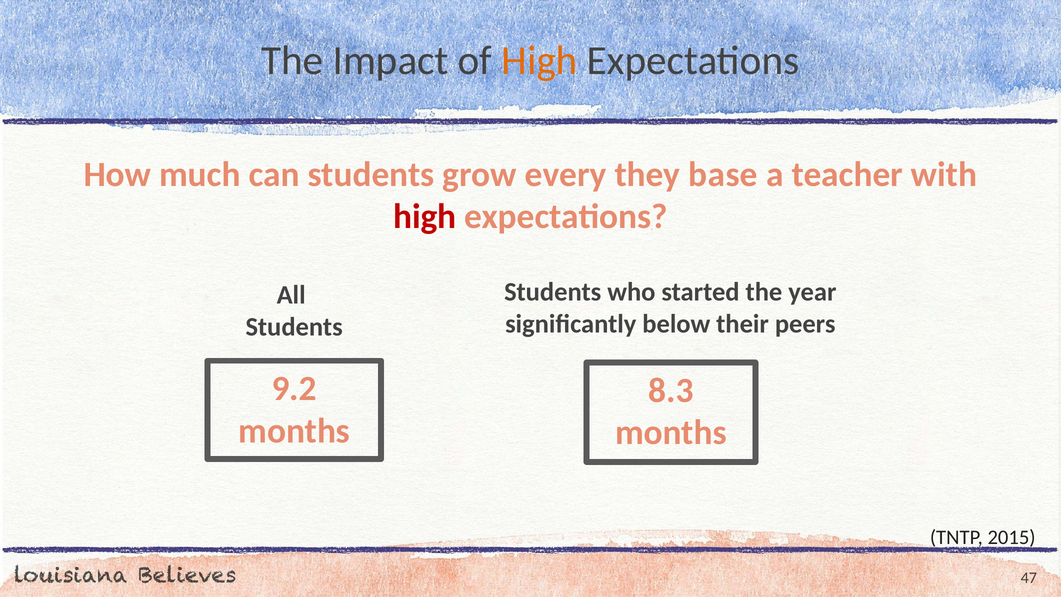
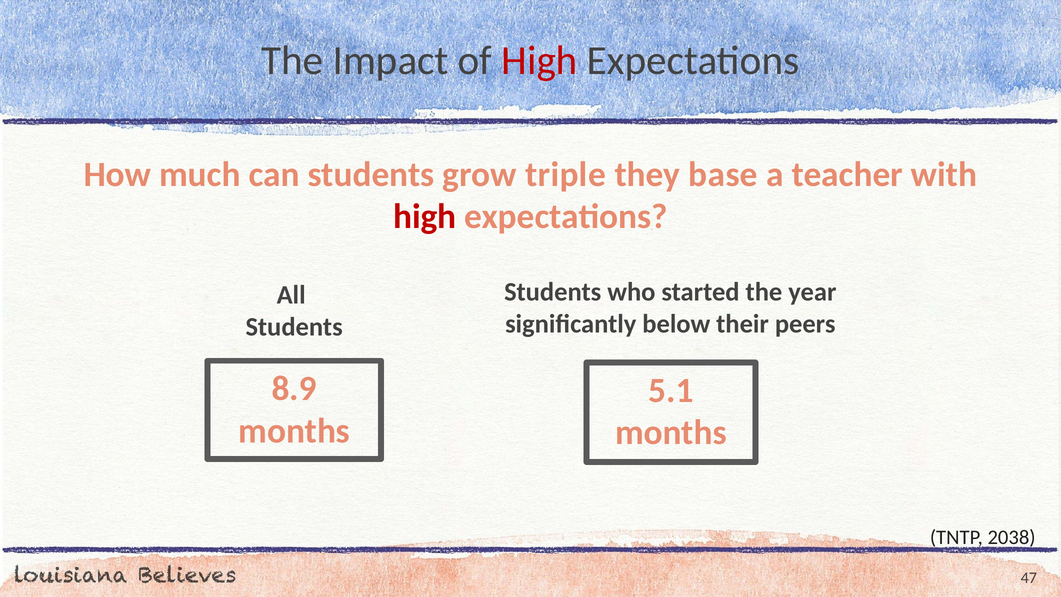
High colour: orange -> red (539, 61)
every: every -> triple (565, 174)
9.2: 9.2 -> 8.9 (294, 388)
8.3: 8.3 -> 5.1 (671, 390)
2015: 2015 -> 2038 (1012, 537)
